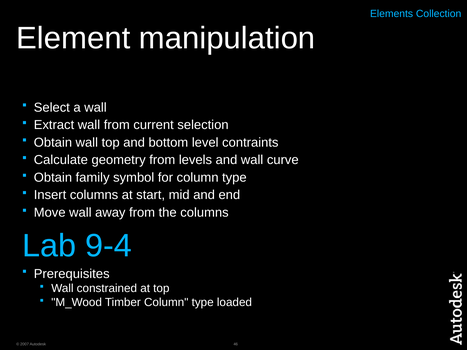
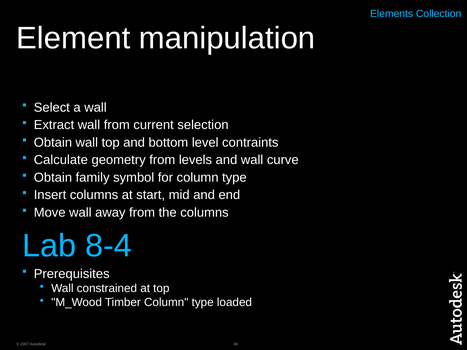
9-4: 9-4 -> 8-4 (109, 246)
